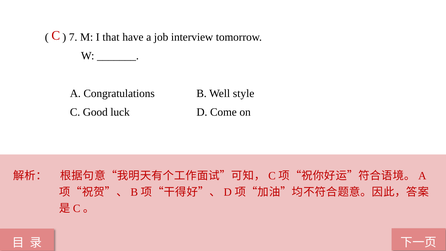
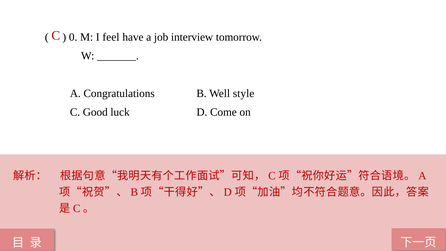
7: 7 -> 0 (73, 37)
that: that -> feel (111, 37)
